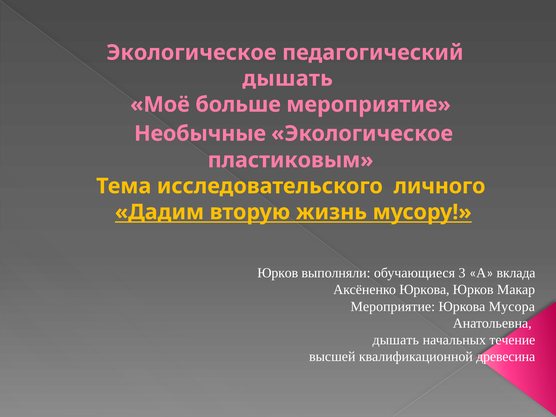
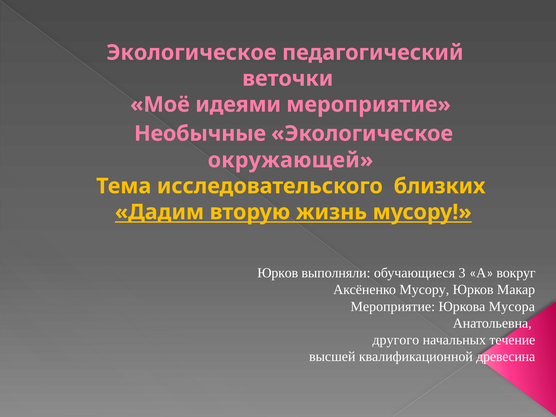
дышать: дышать -> веточки (288, 79)
больше: больше -> идеями (238, 105)
пластиковым: пластиковым -> окружающей (290, 160)
личного: личного -> близких (440, 186)
вклада: вклада -> вокруг (516, 273)
Аксёненко Юркова: Юркова -> Мусору (424, 290)
дышать: дышать -> другого (396, 340)
